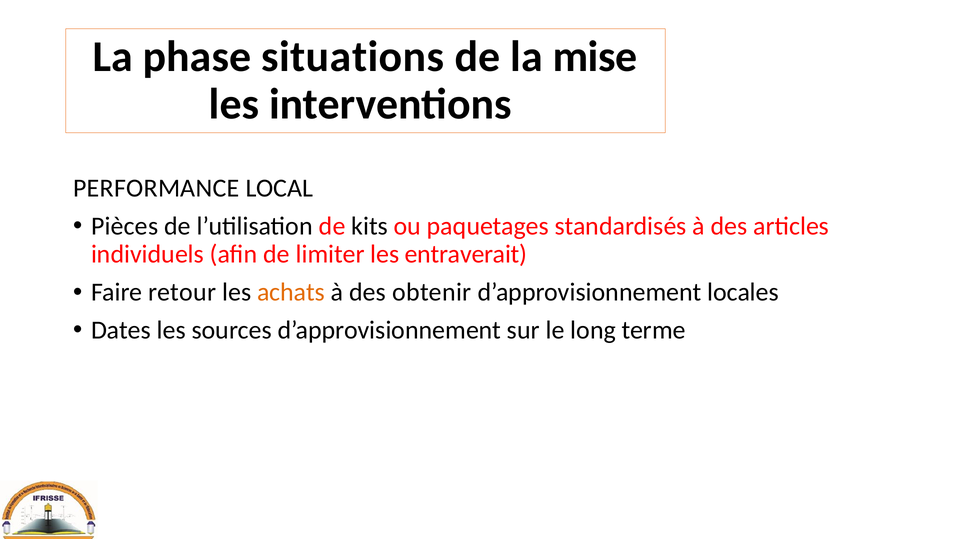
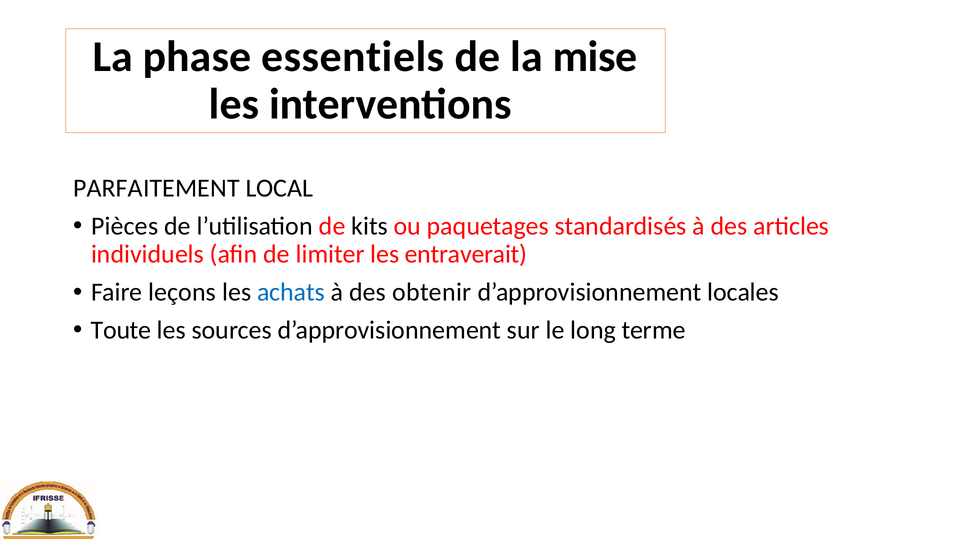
situations: situations -> essentiels (353, 57)
PERFORMANCE: PERFORMANCE -> PARFAITEMENT (156, 188)
retour: retour -> leçons (182, 292)
achats colour: orange -> blue (291, 292)
Dates: Dates -> Toute (121, 330)
